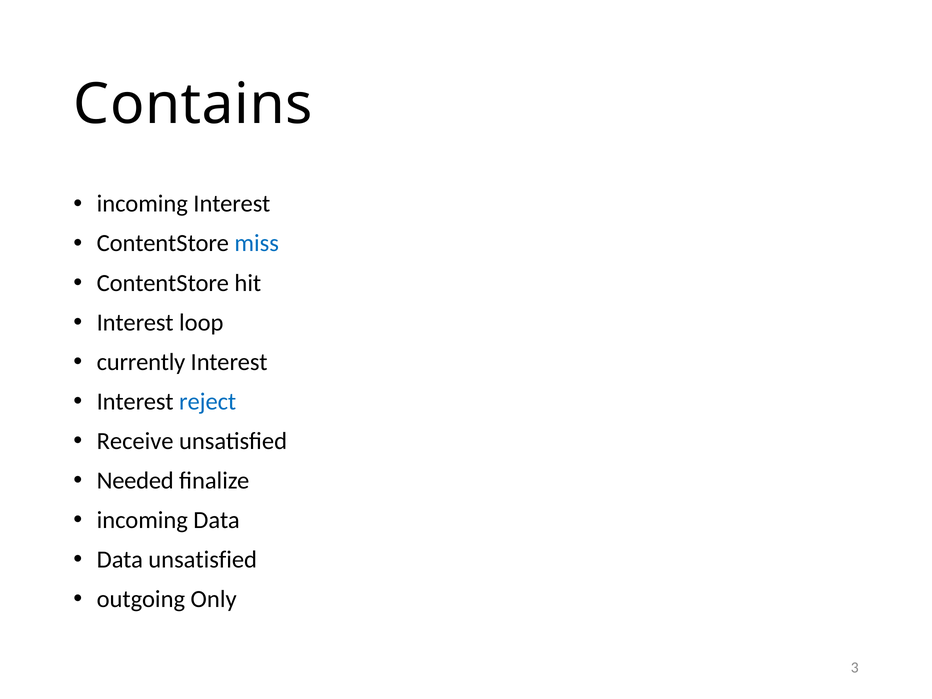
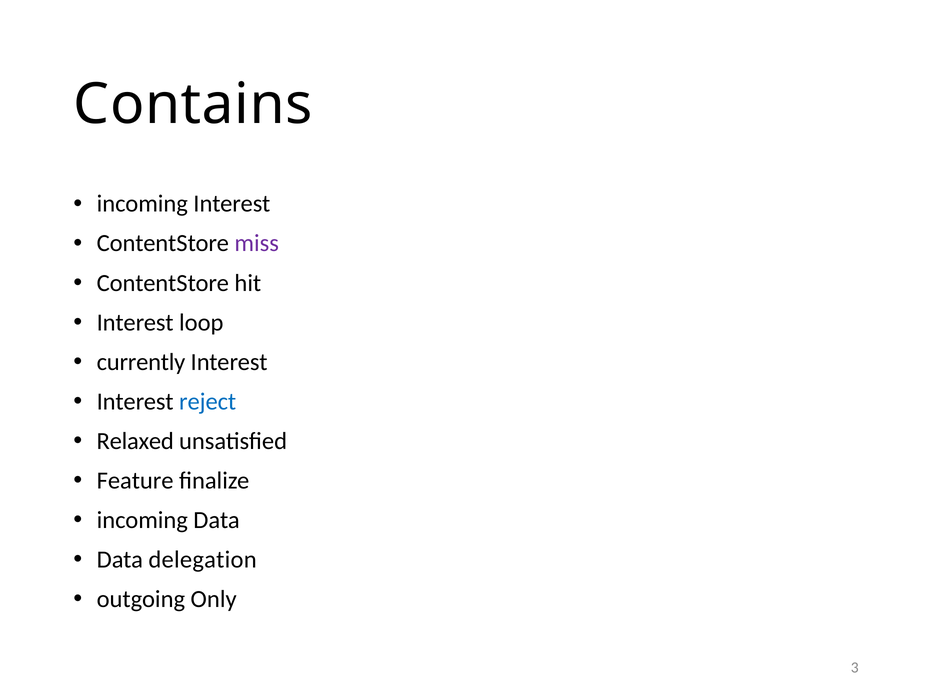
miss colour: blue -> purple (257, 243)
Receive: Receive -> Relaxed (135, 441)
Needed: Needed -> Feature (135, 480)
Data unsatisfied: unsatisfied -> delegation (203, 560)
